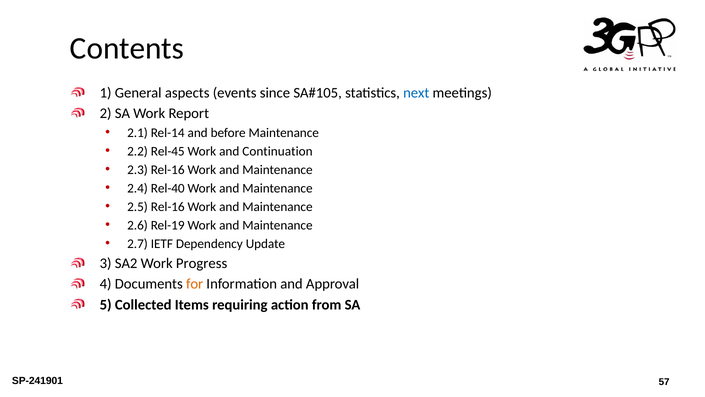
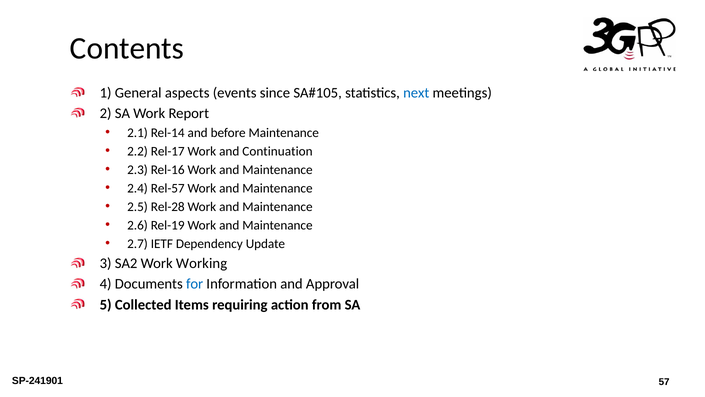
Rel-45: Rel-45 -> Rel-17 (168, 151)
Rel-40: Rel-40 -> Rel-57 (168, 188)
2.5 Rel-16: Rel-16 -> Rel-28 (168, 206)
Progress: Progress -> Working (202, 263)
for colour: orange -> blue (195, 284)
